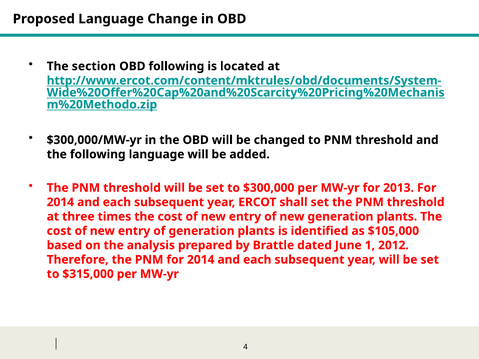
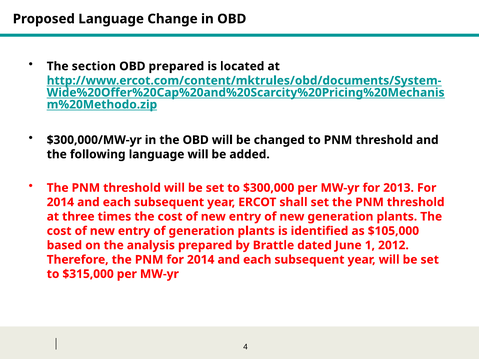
OBD following: following -> prepared (176, 66)
